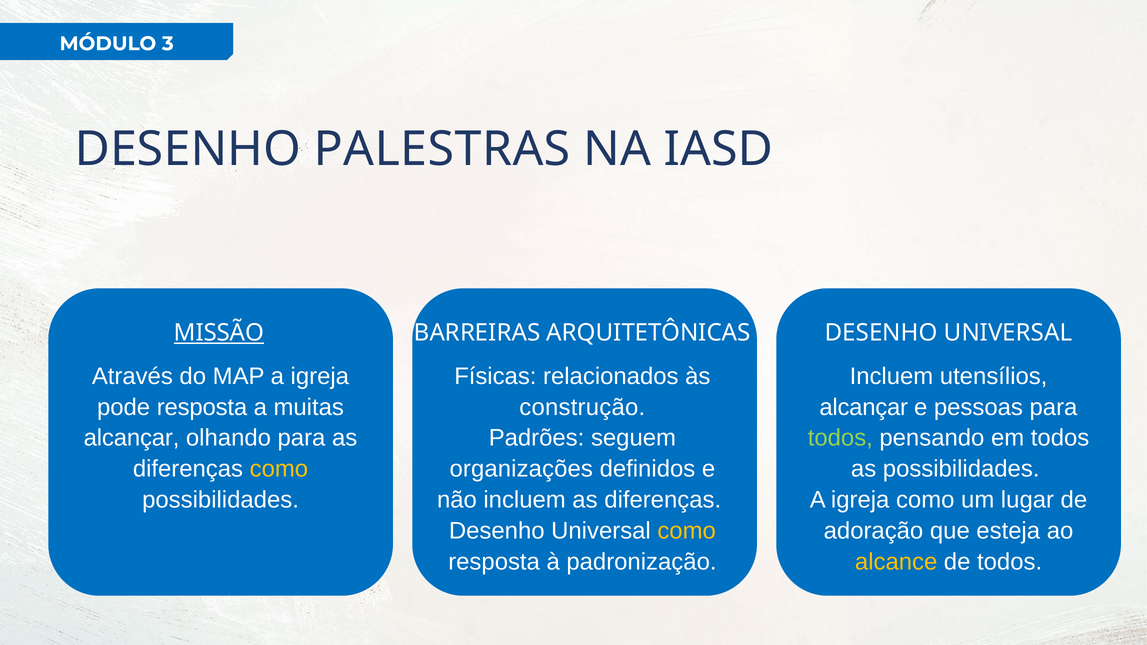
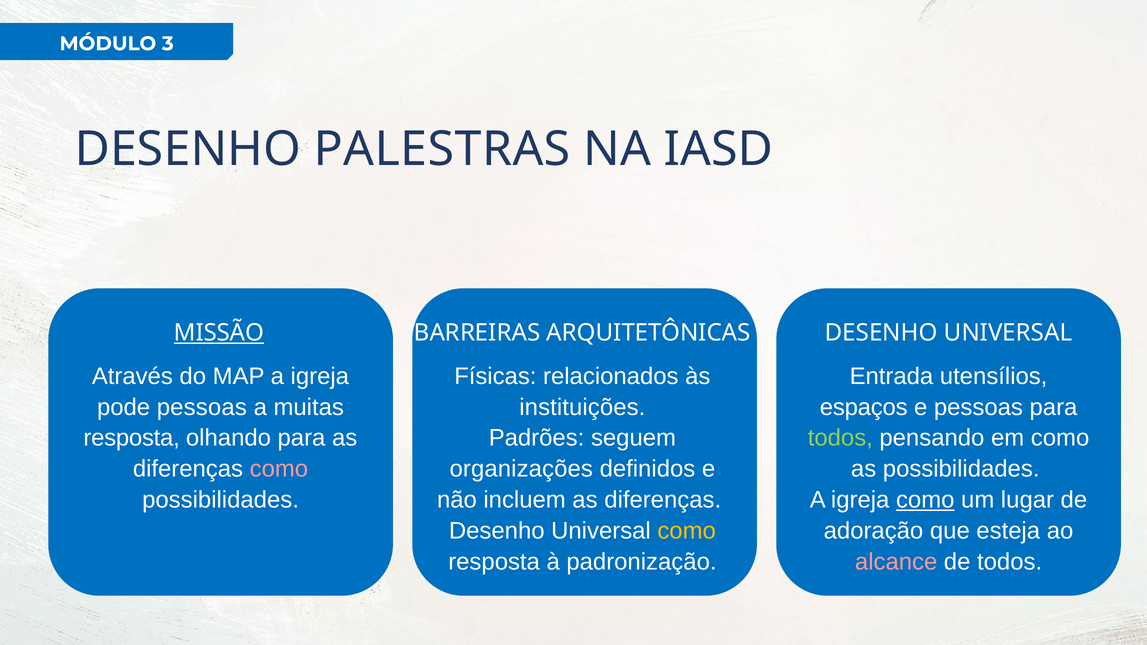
Incluem: Incluem -> Entrada (891, 376)
pode resposta: resposta -> pessoas (202, 407)
construção: construção -> instituições (582, 407)
alcançar: alcançar -> espaços (864, 407)
alcançar: alcançar -> resposta (132, 438)
em todos: todos -> como (1060, 438)
como colour: yellow -> pink (279, 469)
como underline: none -> present (925, 500)
alcance colour: yellow -> pink (896, 562)
